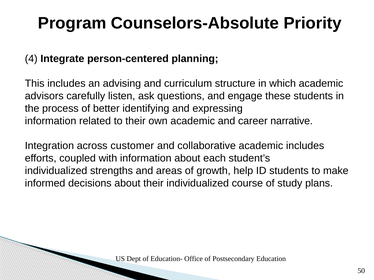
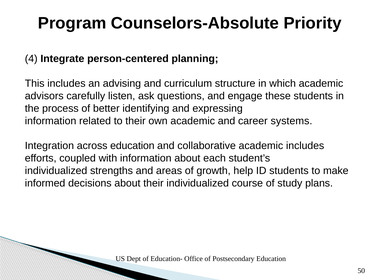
narrative: narrative -> systems (292, 121)
across customer: customer -> education (132, 146)
